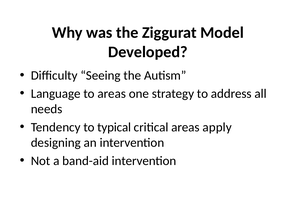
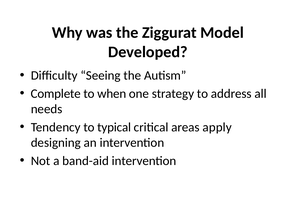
Language: Language -> Complete (56, 94)
to areas: areas -> when (112, 94)
